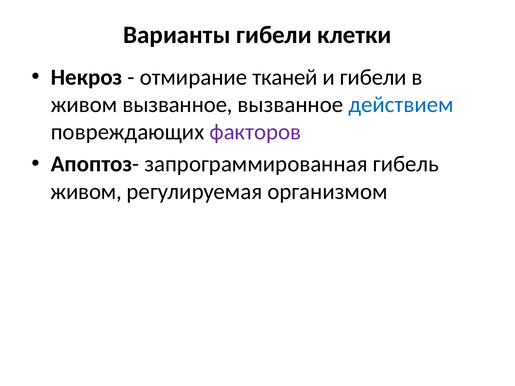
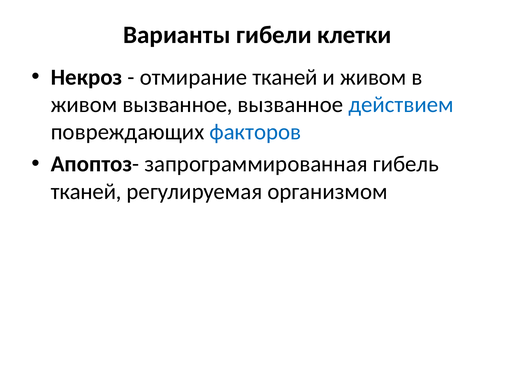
и гибели: гибели -> живом (373, 77)
факторов colour: purple -> blue (255, 132)
живом: живом -> тканей (86, 192)
